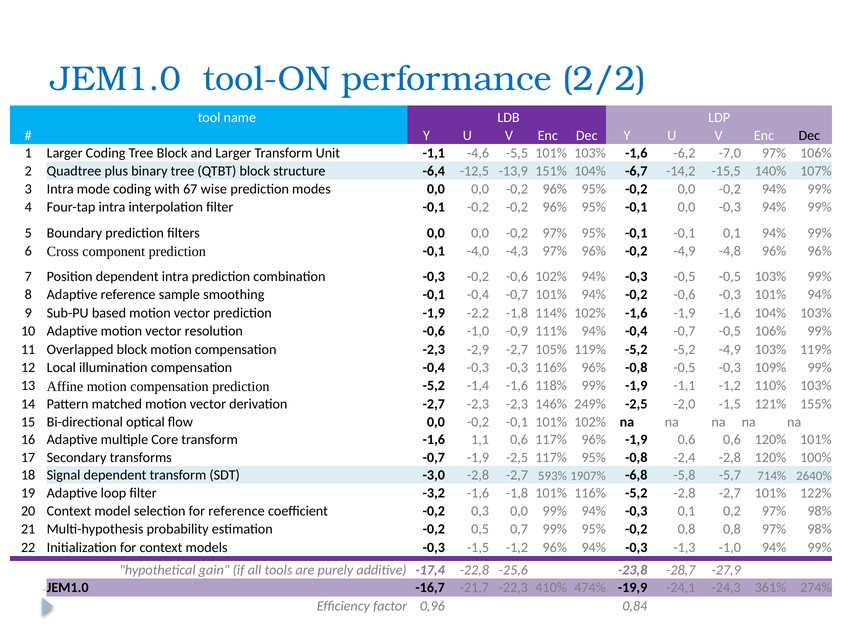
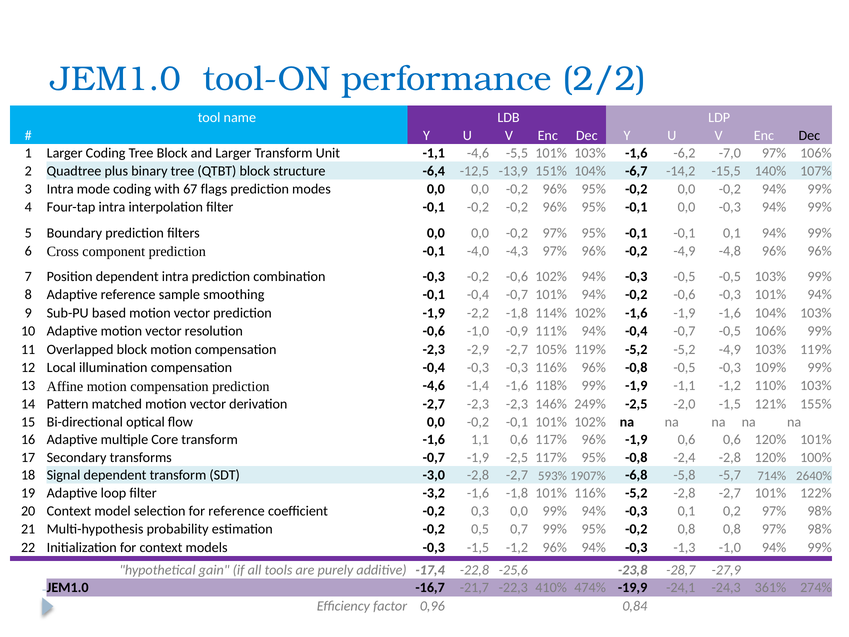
wise: wise -> flags (214, 189)
prediction -5,2: -5,2 -> -4,6 (434, 386)
